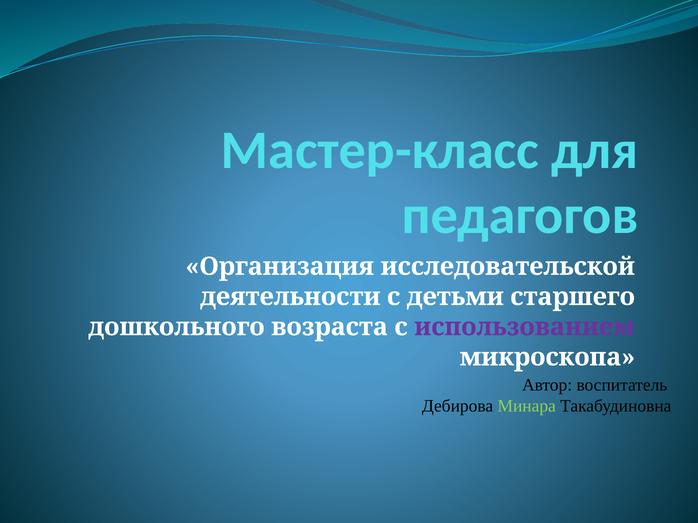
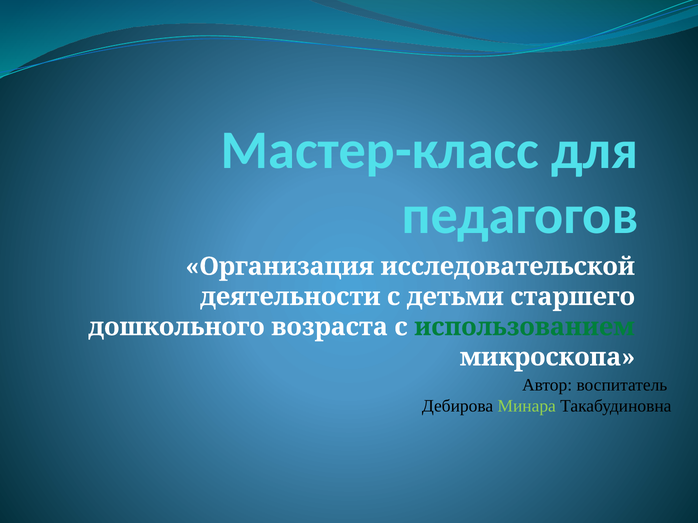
использованием colour: purple -> green (524, 327)
